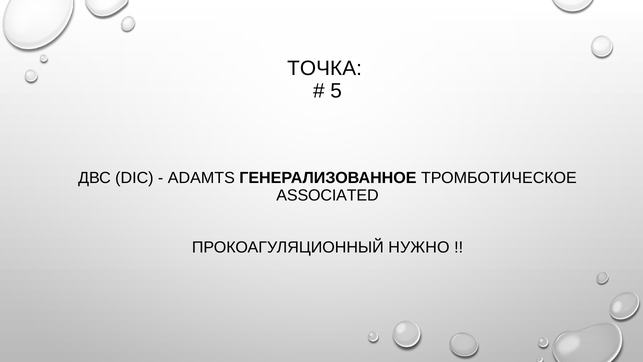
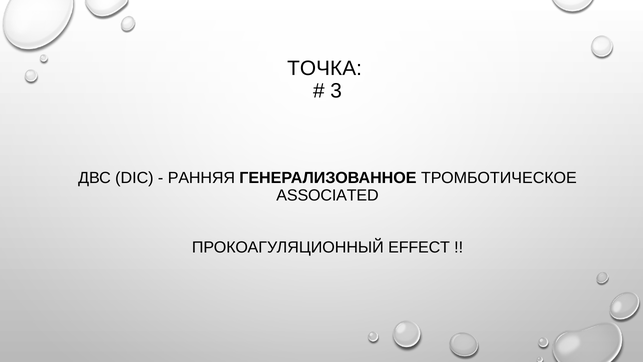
5: 5 -> 3 (336, 91)
ADAMTS: ADAMTS -> РАННЯЯ (201, 178)
НУЖНО: НУЖНО -> EFFECT (419, 247)
